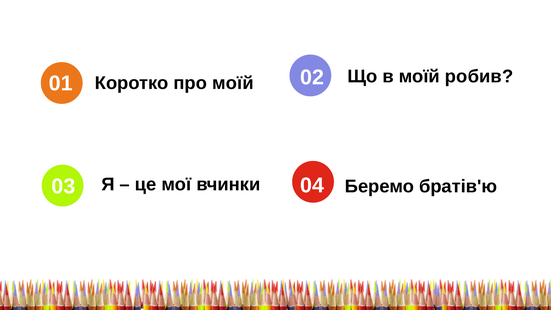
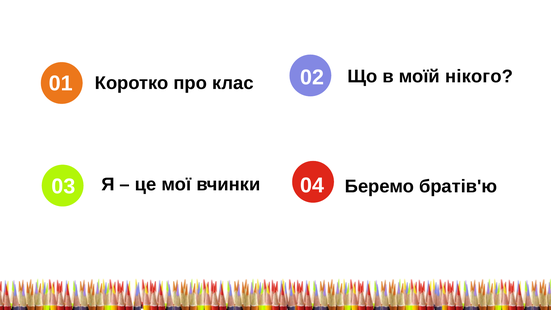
робив: робив -> нікого (479, 77)
про моїй: моїй -> клас (233, 83)
